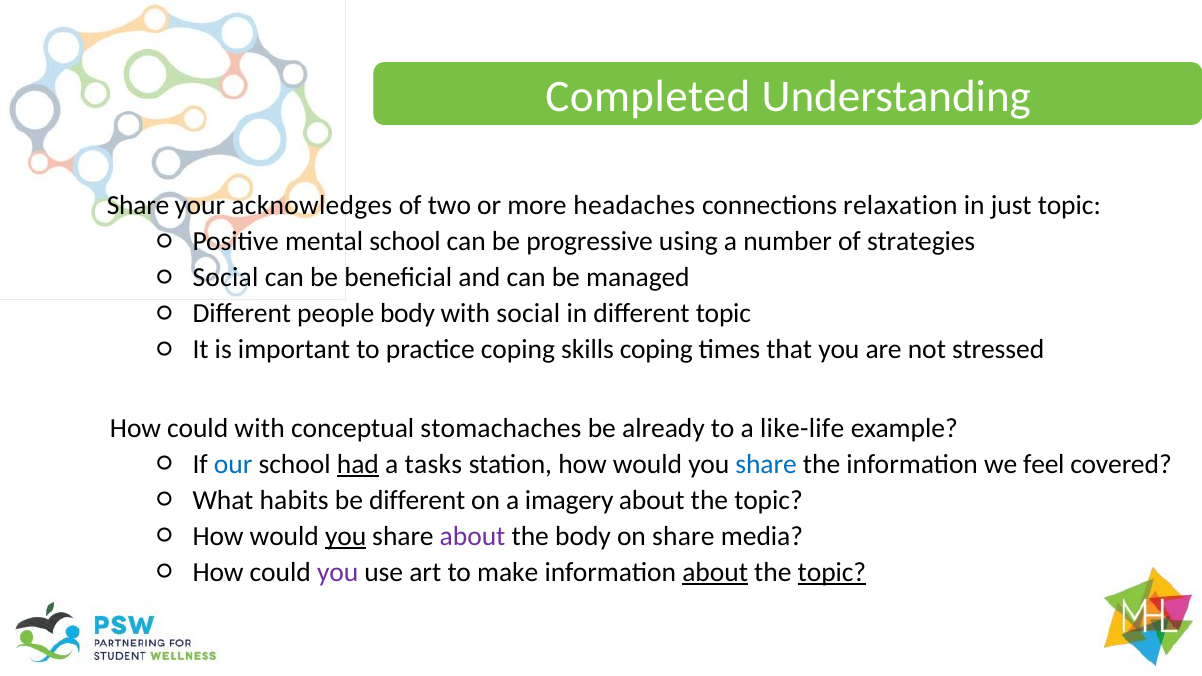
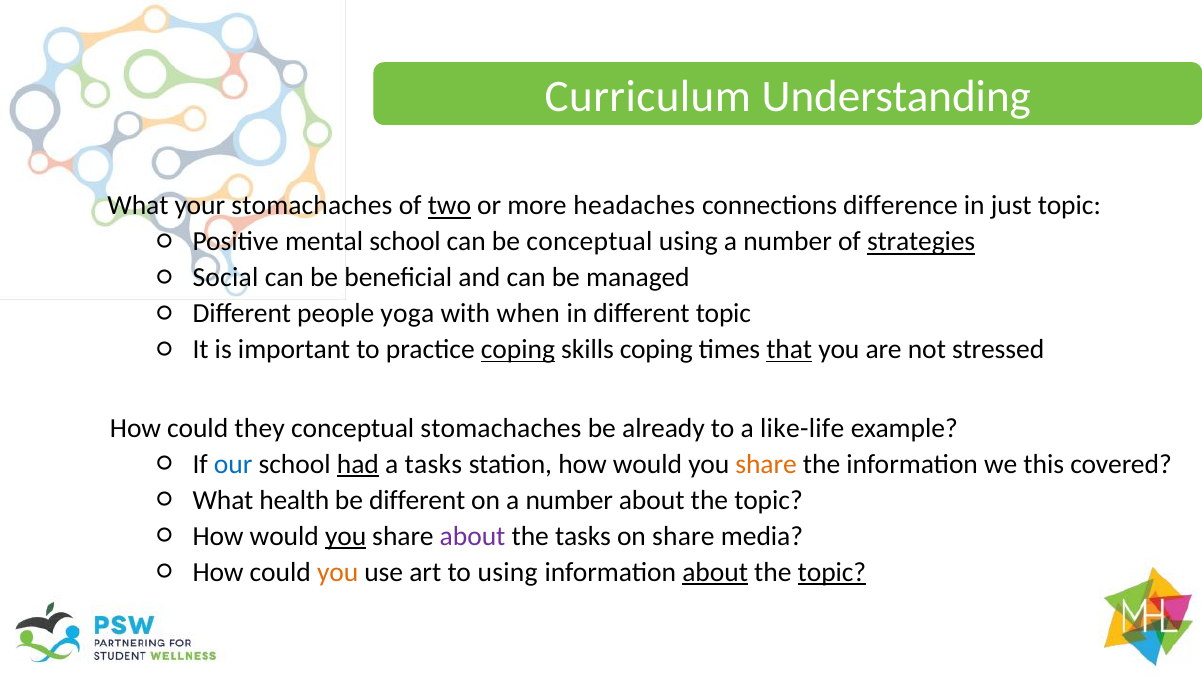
Completed: Completed -> Curriculum (648, 97)
Share: Share -> What (138, 206)
your acknowledges: acknowledges -> stomachaches (312, 206)
two underline: none -> present (449, 206)
relaxation: relaxation -> difference (901, 206)
be progressive: progressive -> conceptual (589, 242)
strategies underline: none -> present (921, 242)
people body: body -> yoga (407, 314)
with social: social -> when (528, 314)
coping underline: none -> present (518, 350)
that underline: none -> present (789, 350)
could with: with -> they (260, 428)
share colour: blue -> orange (766, 464)
feel: feel -> this (1044, 464)
habits: habits -> health (294, 500)
on a imagery: imagery -> number (569, 500)
the body: body -> tasks (583, 536)
you colour: purple -> orange (338, 572)
to make: make -> using (508, 572)
